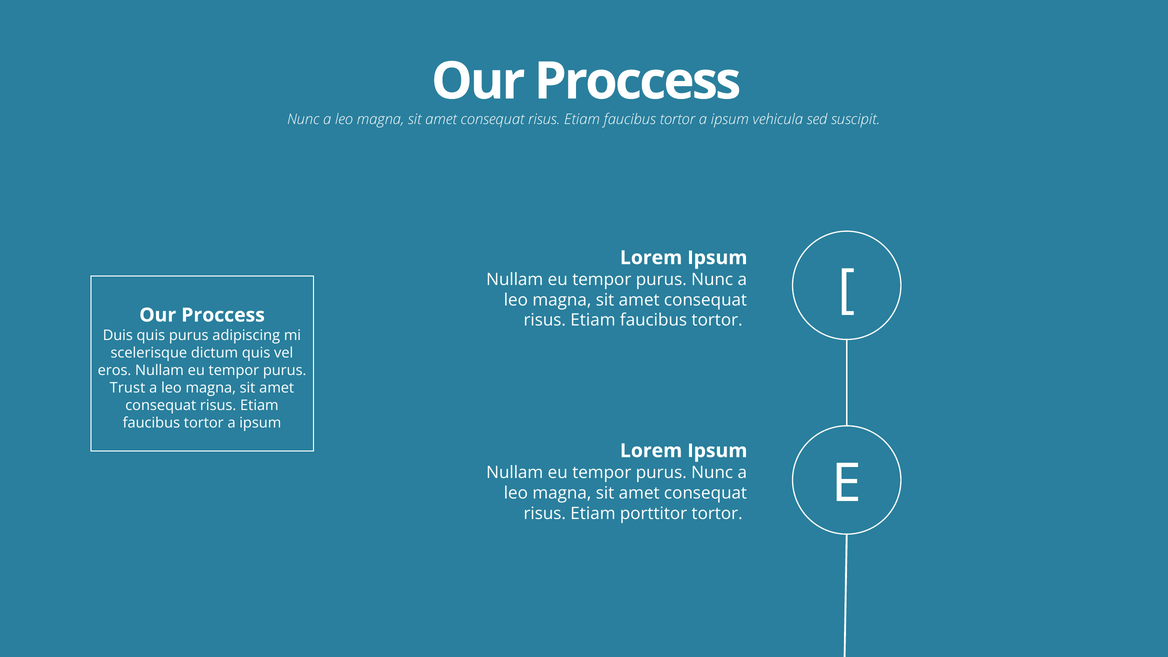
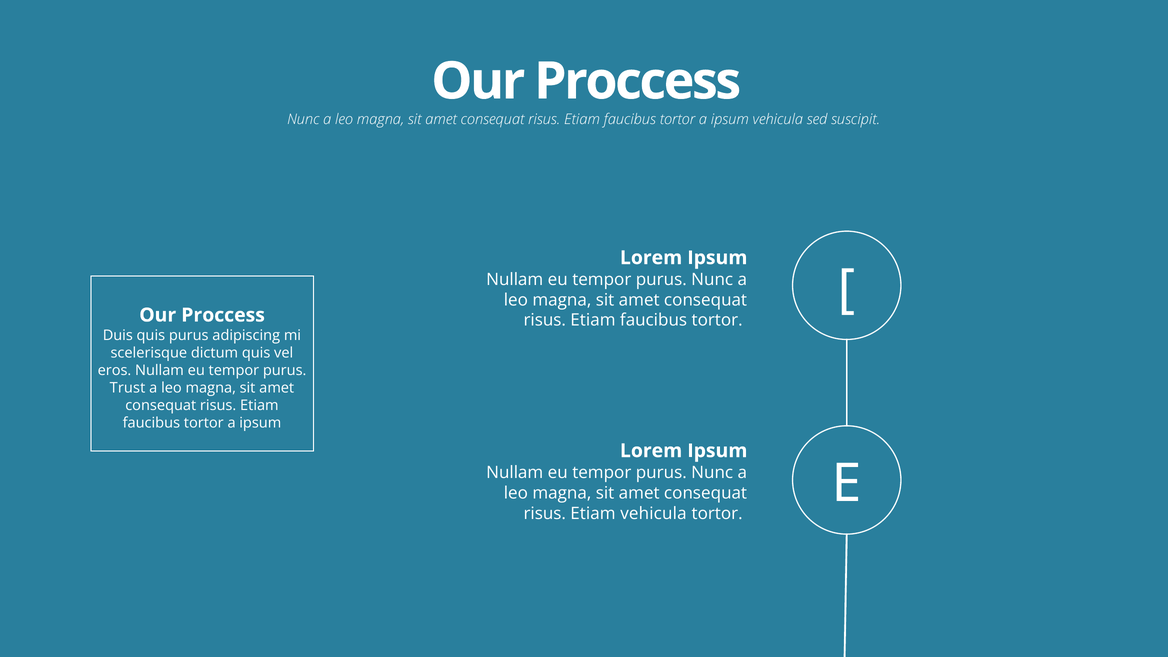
Etiam porttitor: porttitor -> vehicula (653, 513)
